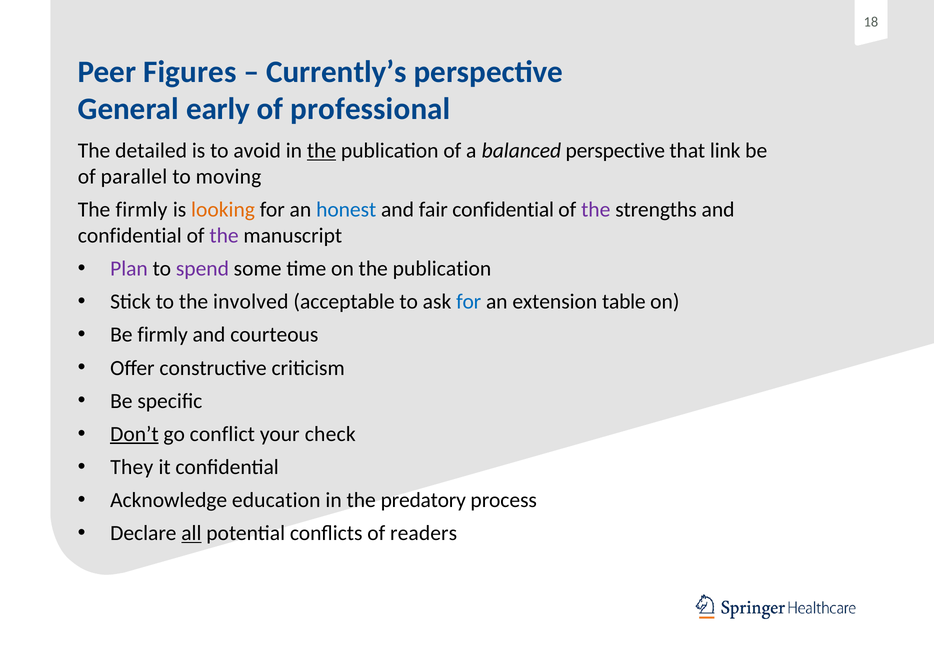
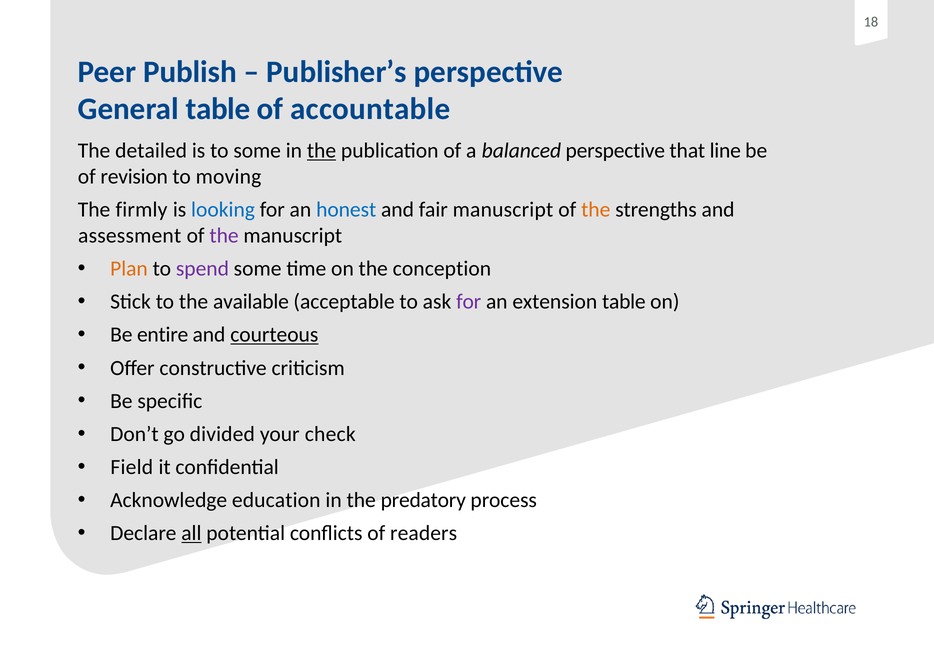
Figures: Figures -> Publish (190, 72)
Currently’s: Currently’s -> Publisher’s (337, 72)
General early: early -> table (218, 109)
professional: professional -> accountable (370, 109)
to avoid: avoid -> some (257, 151)
link: link -> line (725, 151)
parallel: parallel -> revision (134, 177)
looking colour: orange -> blue (223, 210)
fair confidential: confidential -> manuscript (503, 210)
the colour: purple -> orange (596, 210)
confidential: confidential -> assessment (130, 235)
Plan colour: purple -> orange (129, 269)
on the publication: publication -> conception (442, 269)
involved: involved -> available (251, 302)
for colour: blue -> purple (469, 302)
Be firmly: firmly -> entire (163, 335)
courteous underline: none -> present (274, 335)
Don’t underline: present -> none (134, 434)
conflict: conflict -> divided (222, 434)
They: They -> Field (132, 467)
